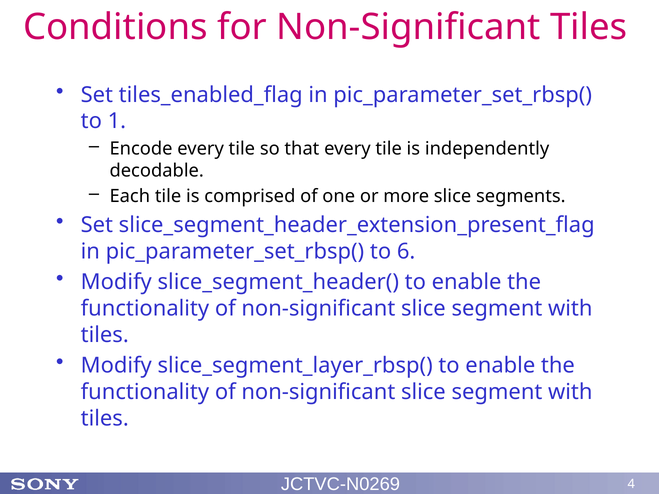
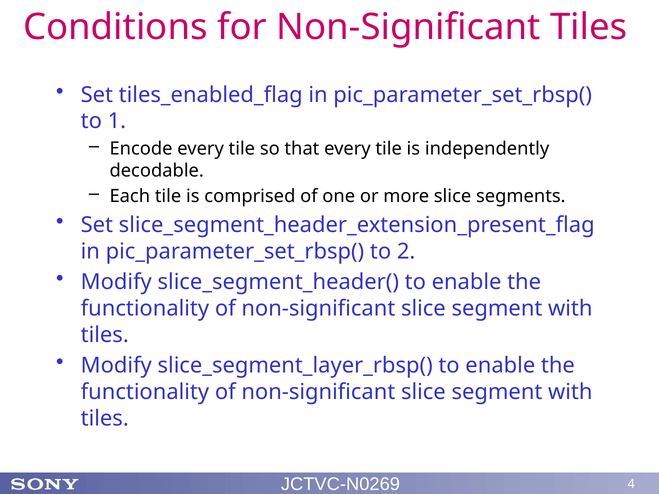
6: 6 -> 2 (406, 252)
